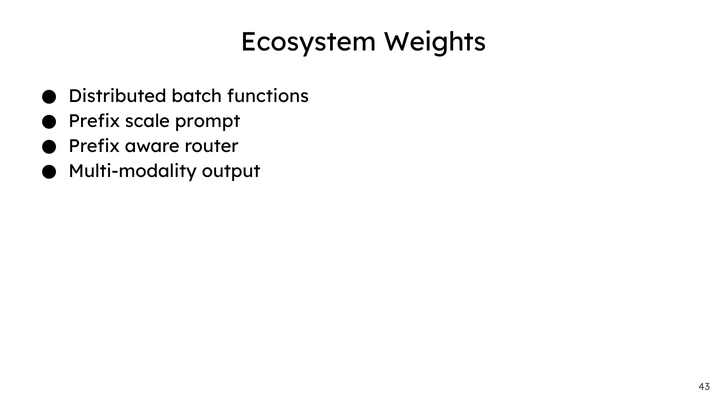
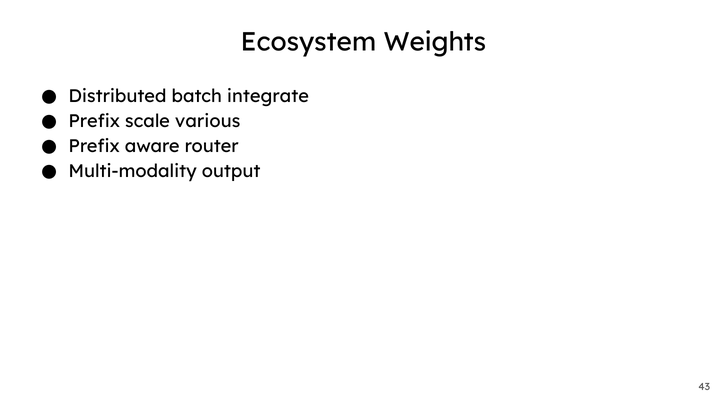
functions: functions -> integrate (268, 96)
prompt: prompt -> various (208, 121)
